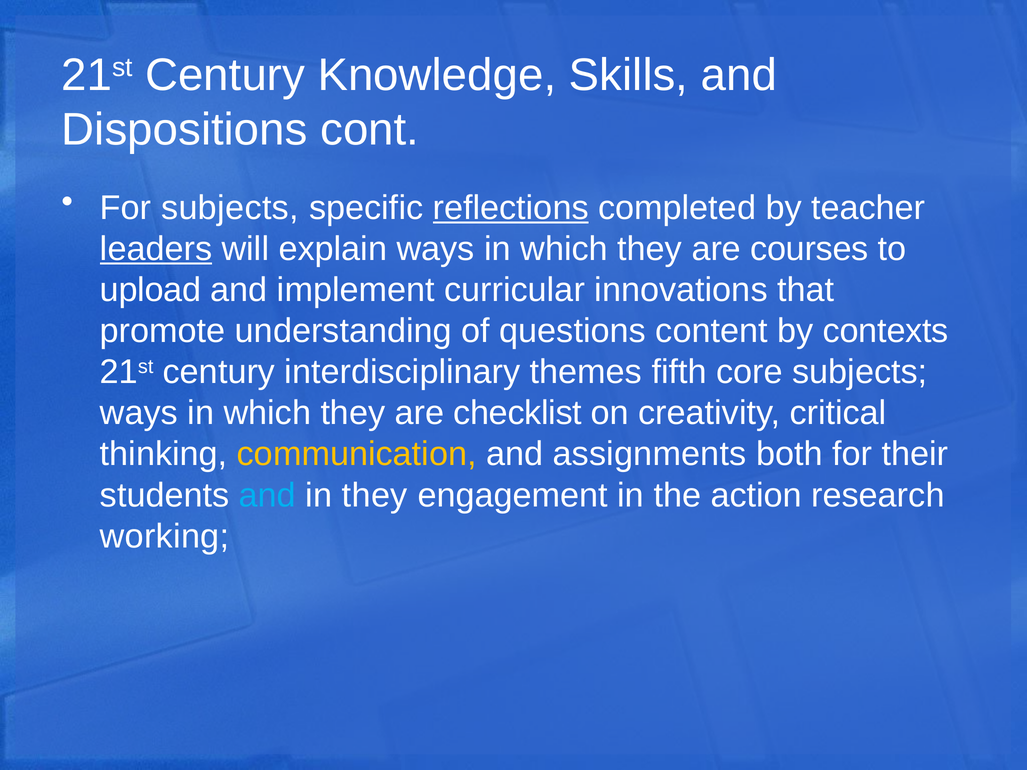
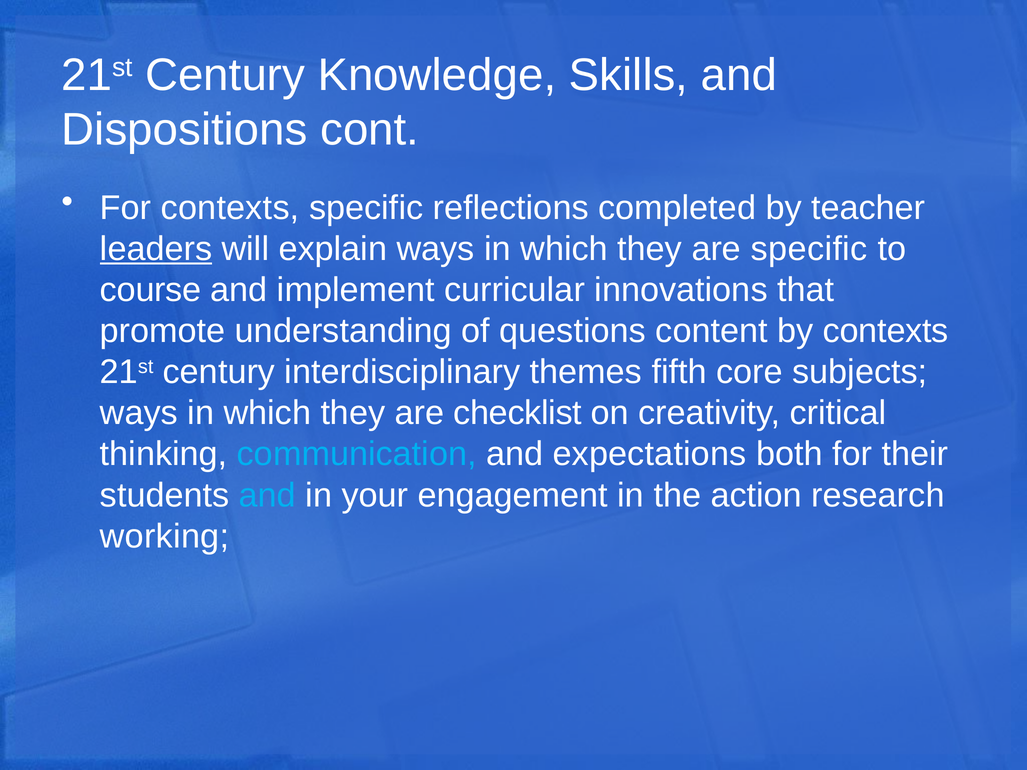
For subjects: subjects -> contexts (230, 208)
reflections underline: present -> none (511, 208)
are courses: courses -> specific (809, 249)
upload: upload -> course (151, 290)
communication colour: yellow -> light blue (357, 454)
assignments: assignments -> expectations (650, 454)
in they: they -> your (375, 495)
